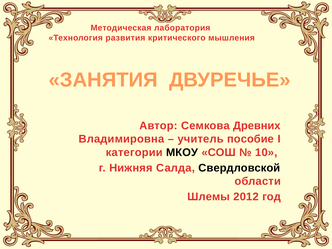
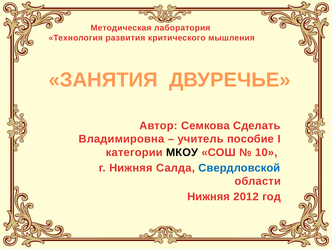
Древних: Древних -> Сделать (257, 126)
Свердловской colour: black -> blue (239, 168)
Шлемы: Шлемы -> Нижняя (209, 197)
